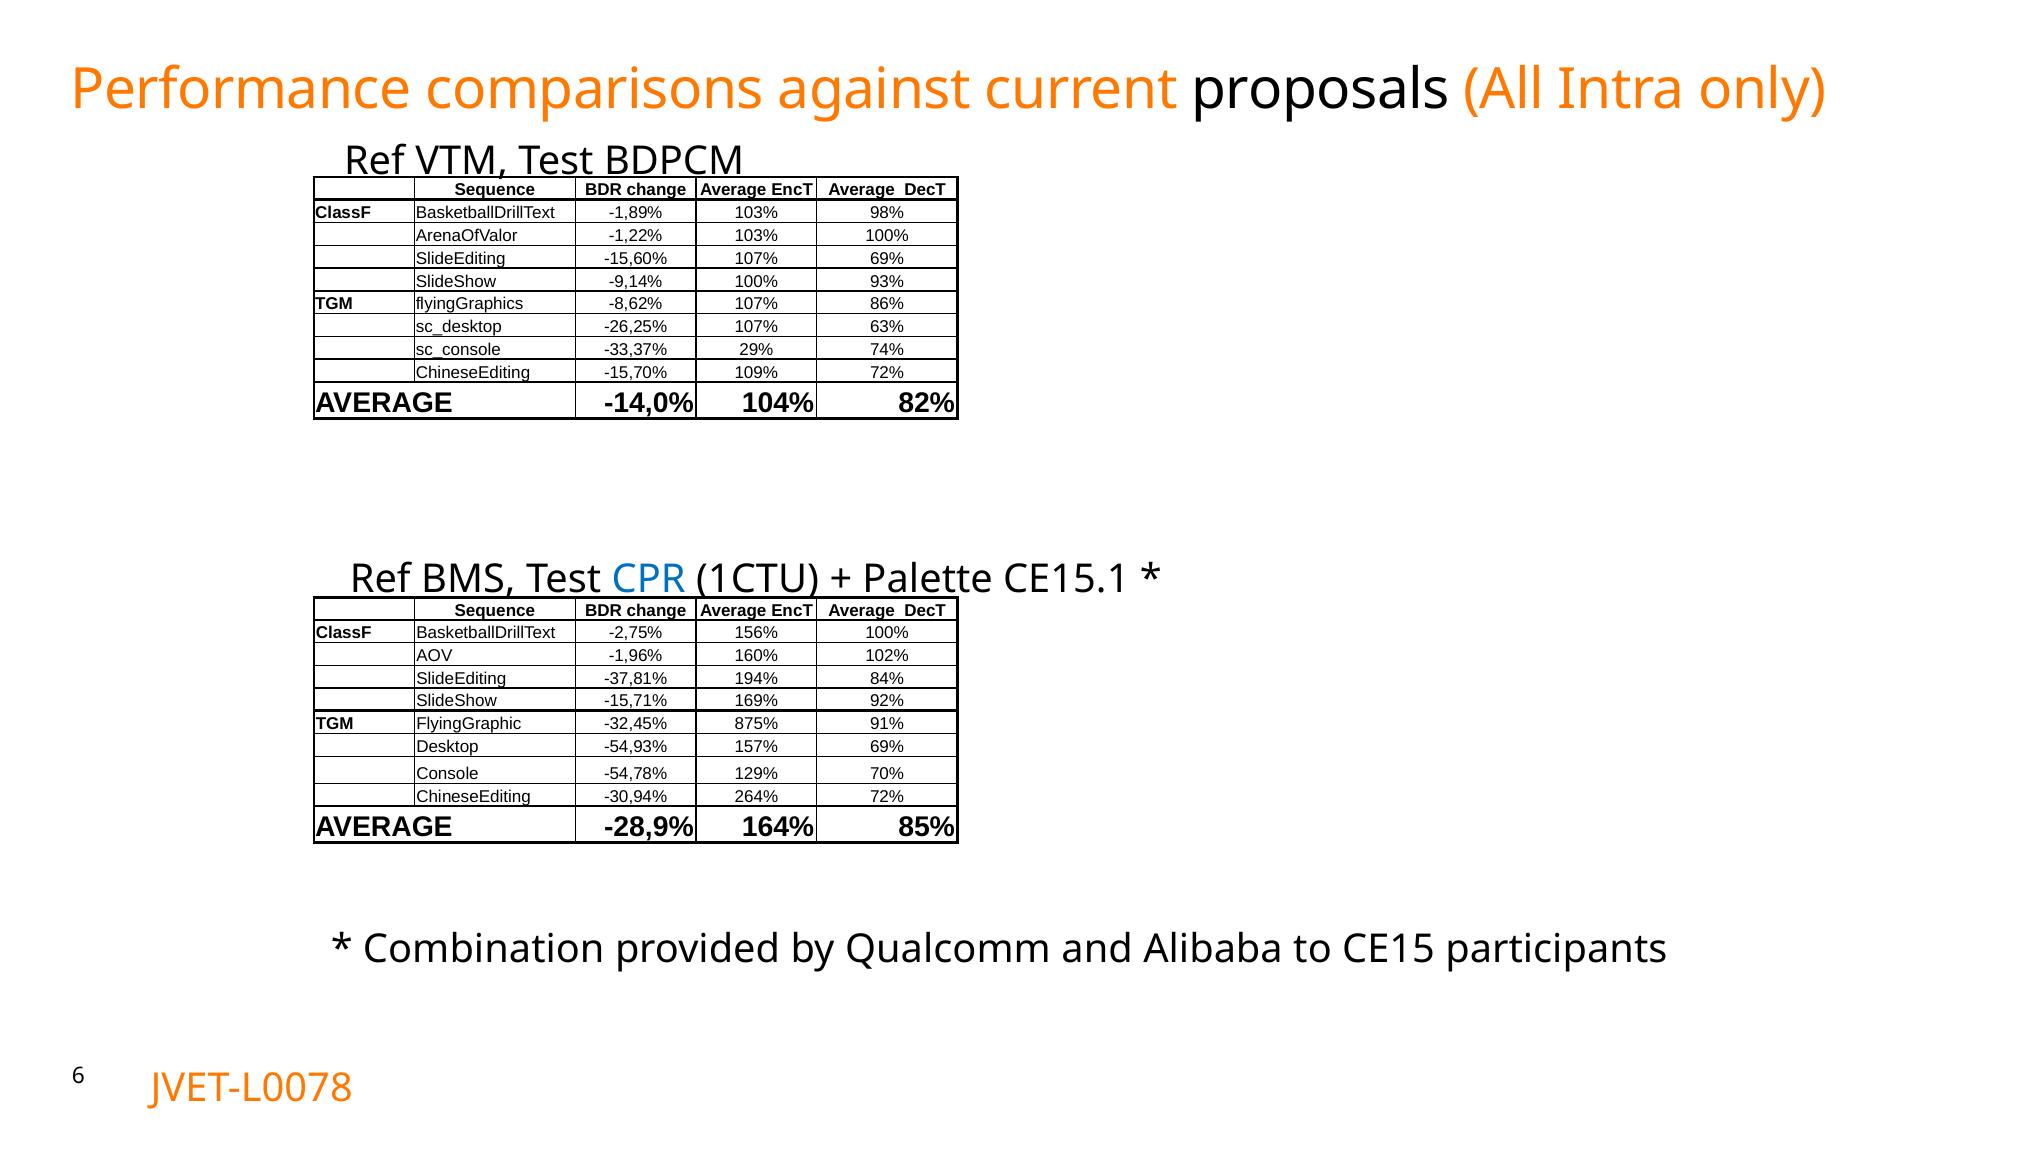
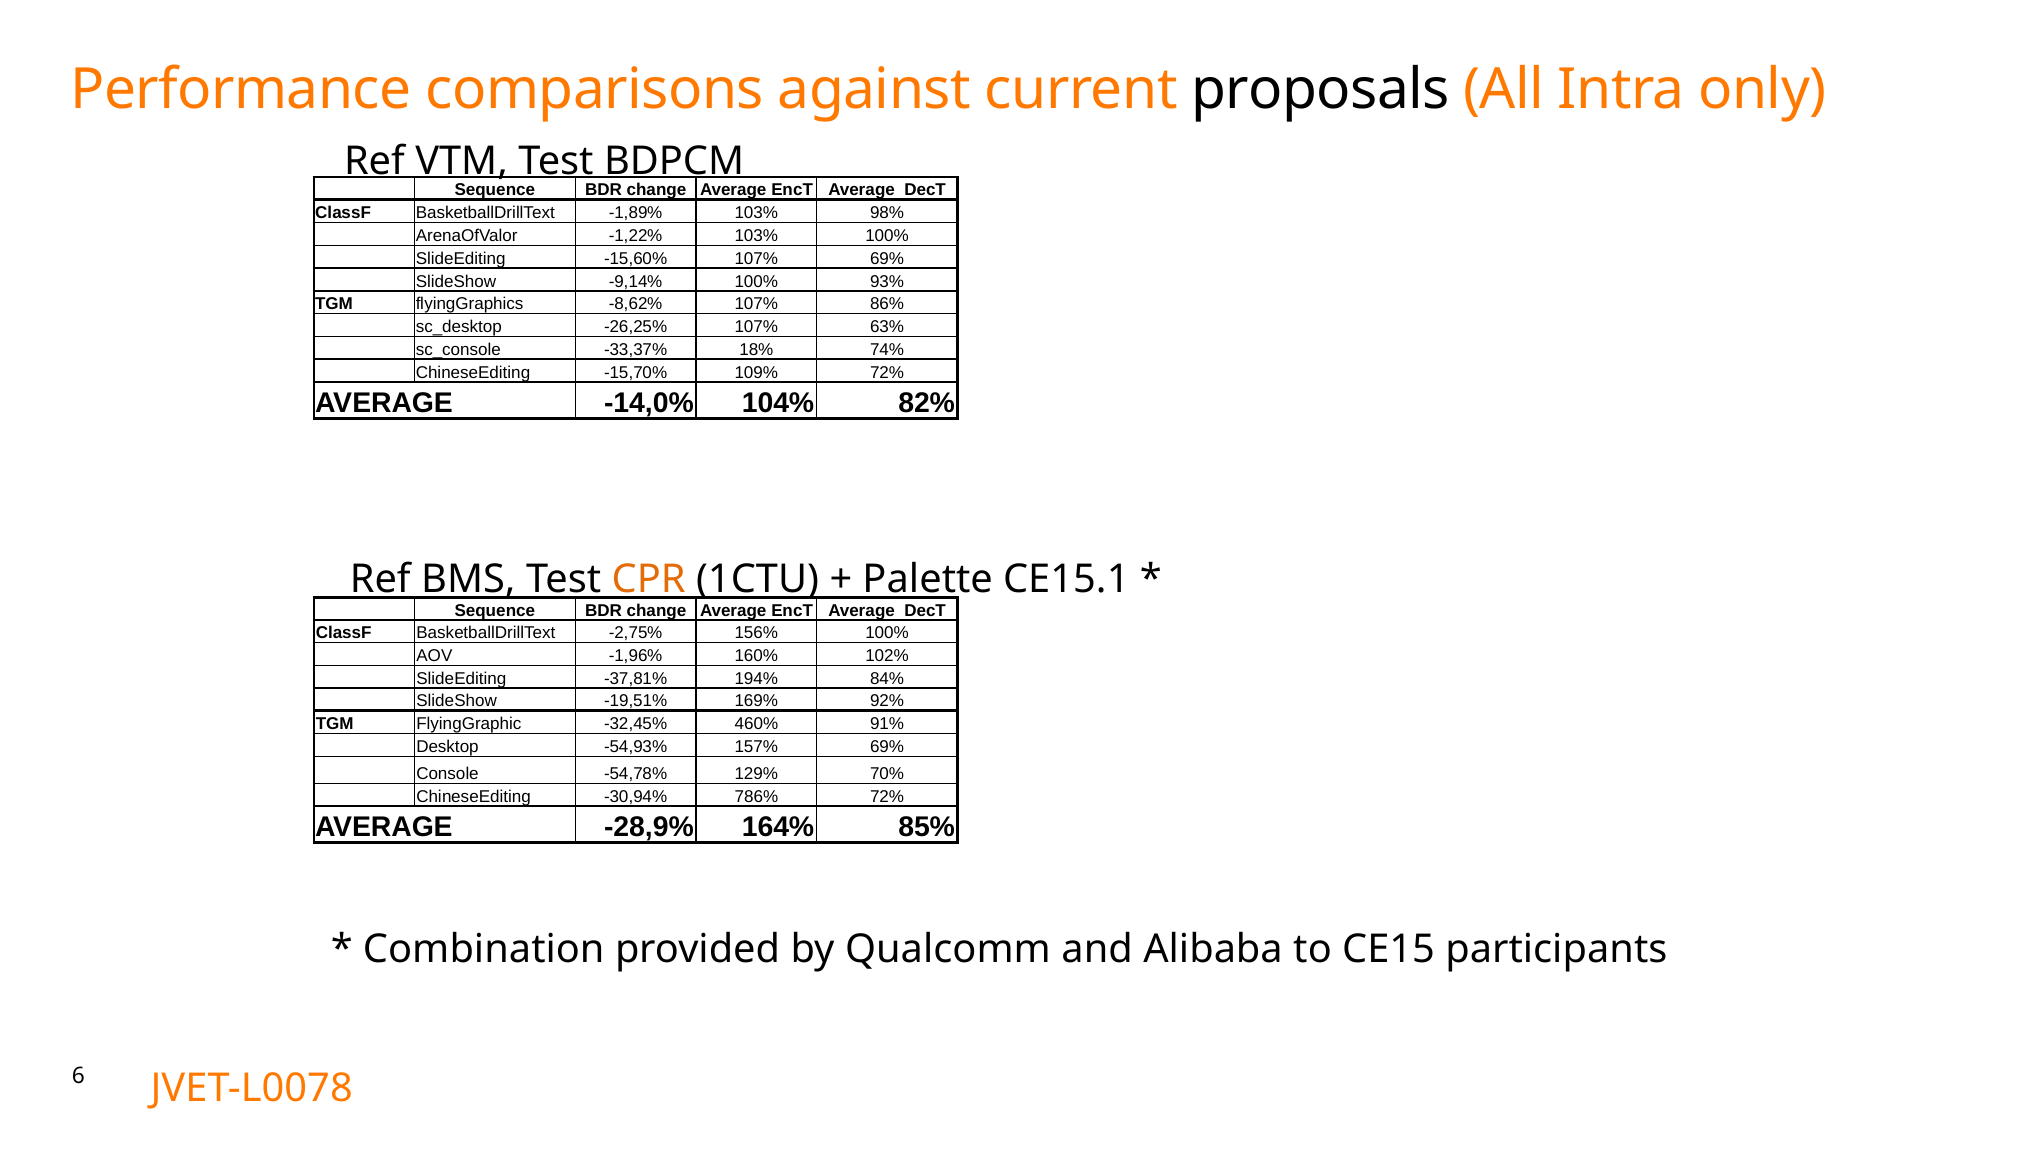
29%: 29% -> 18% (756, 350)
CPR colour: blue -> orange (649, 579)
-15,71%: -15,71% -> -19,51% (636, 701)
875%: 875% -> 460% (756, 724)
264%: 264% -> 786% (756, 796)
